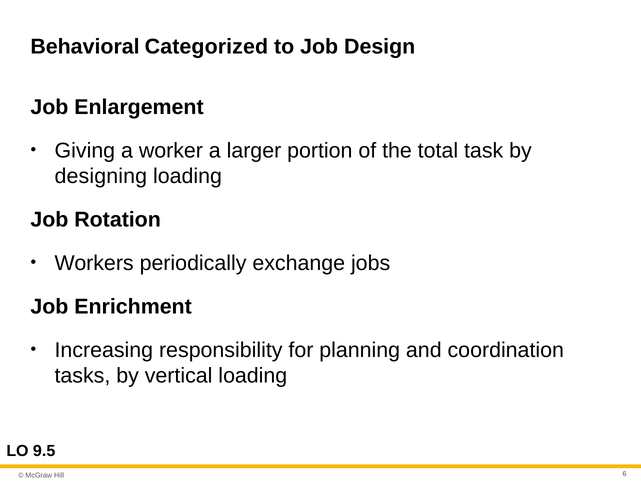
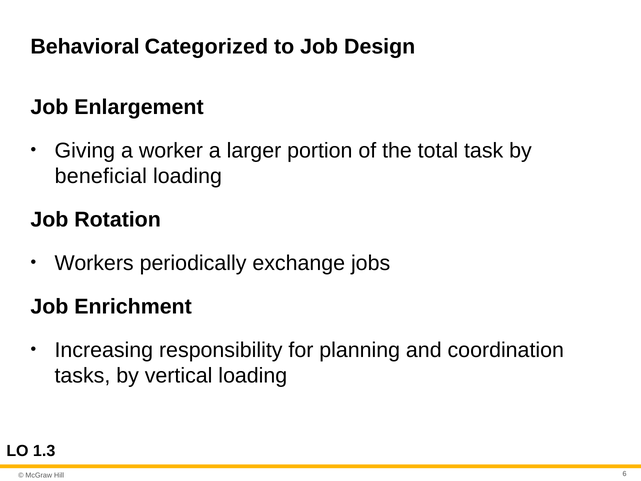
designing: designing -> beneficial (101, 176)
9.5: 9.5 -> 1.3 (44, 451)
